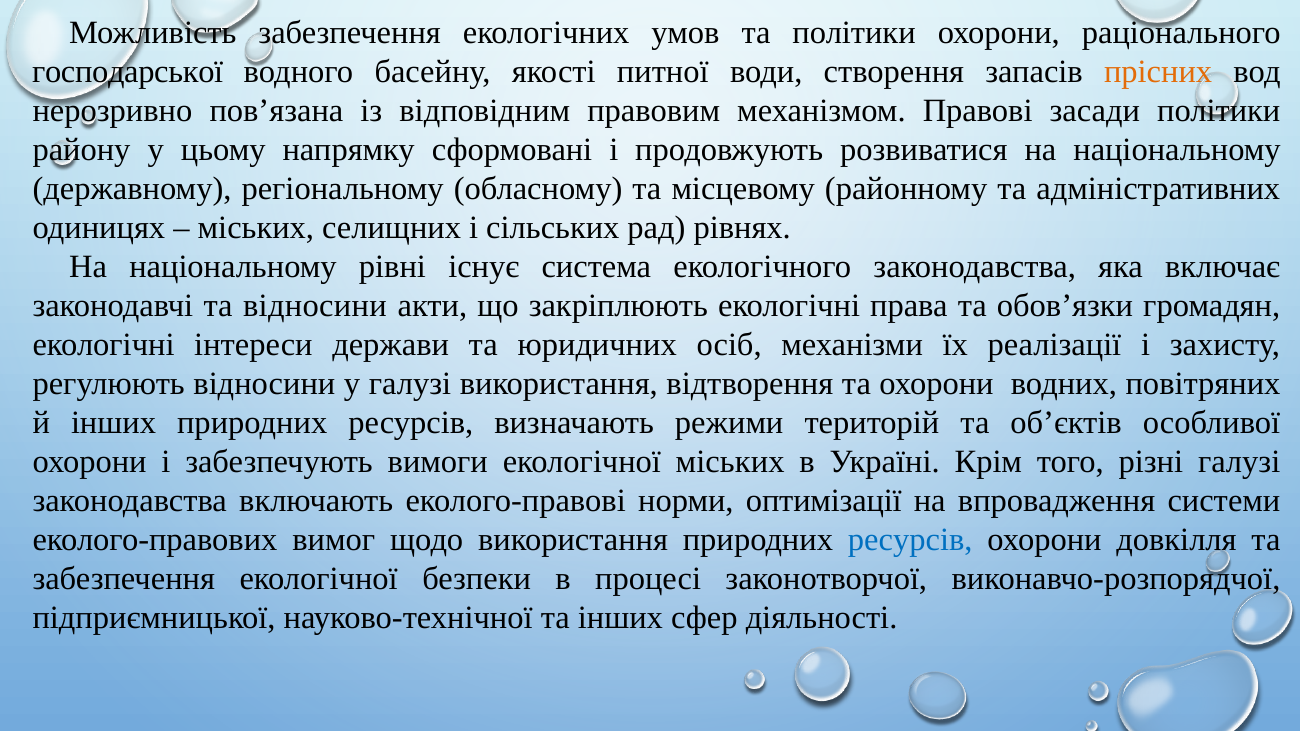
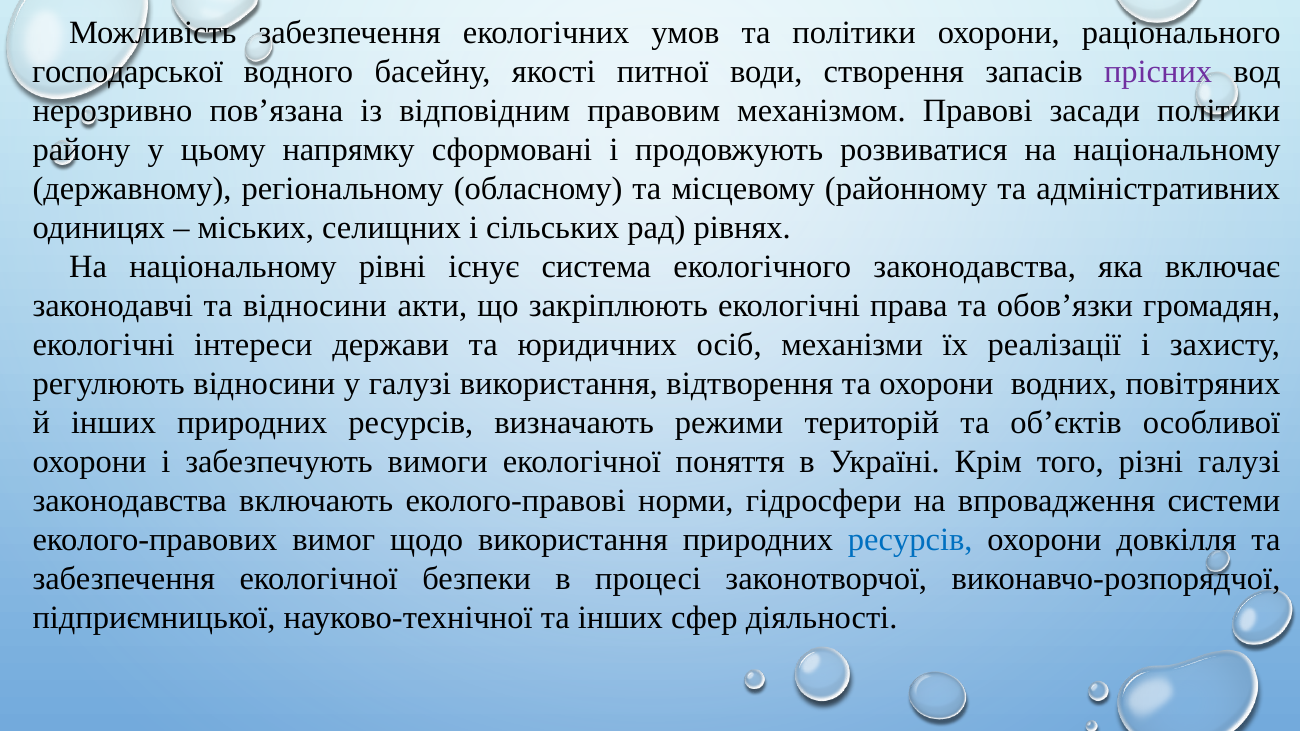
прісних colour: orange -> purple (1158, 72)
екологічної міських: міських -> поняття (730, 462)
оптимізації: оптимізації -> гідросфери (824, 501)
